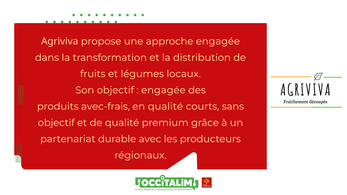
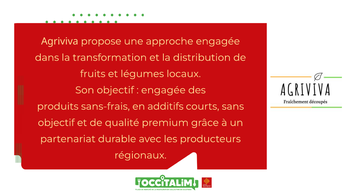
avec-frais: avec-frais -> sans-frais (105, 107)
en qualité: qualité -> additifs (166, 107)
